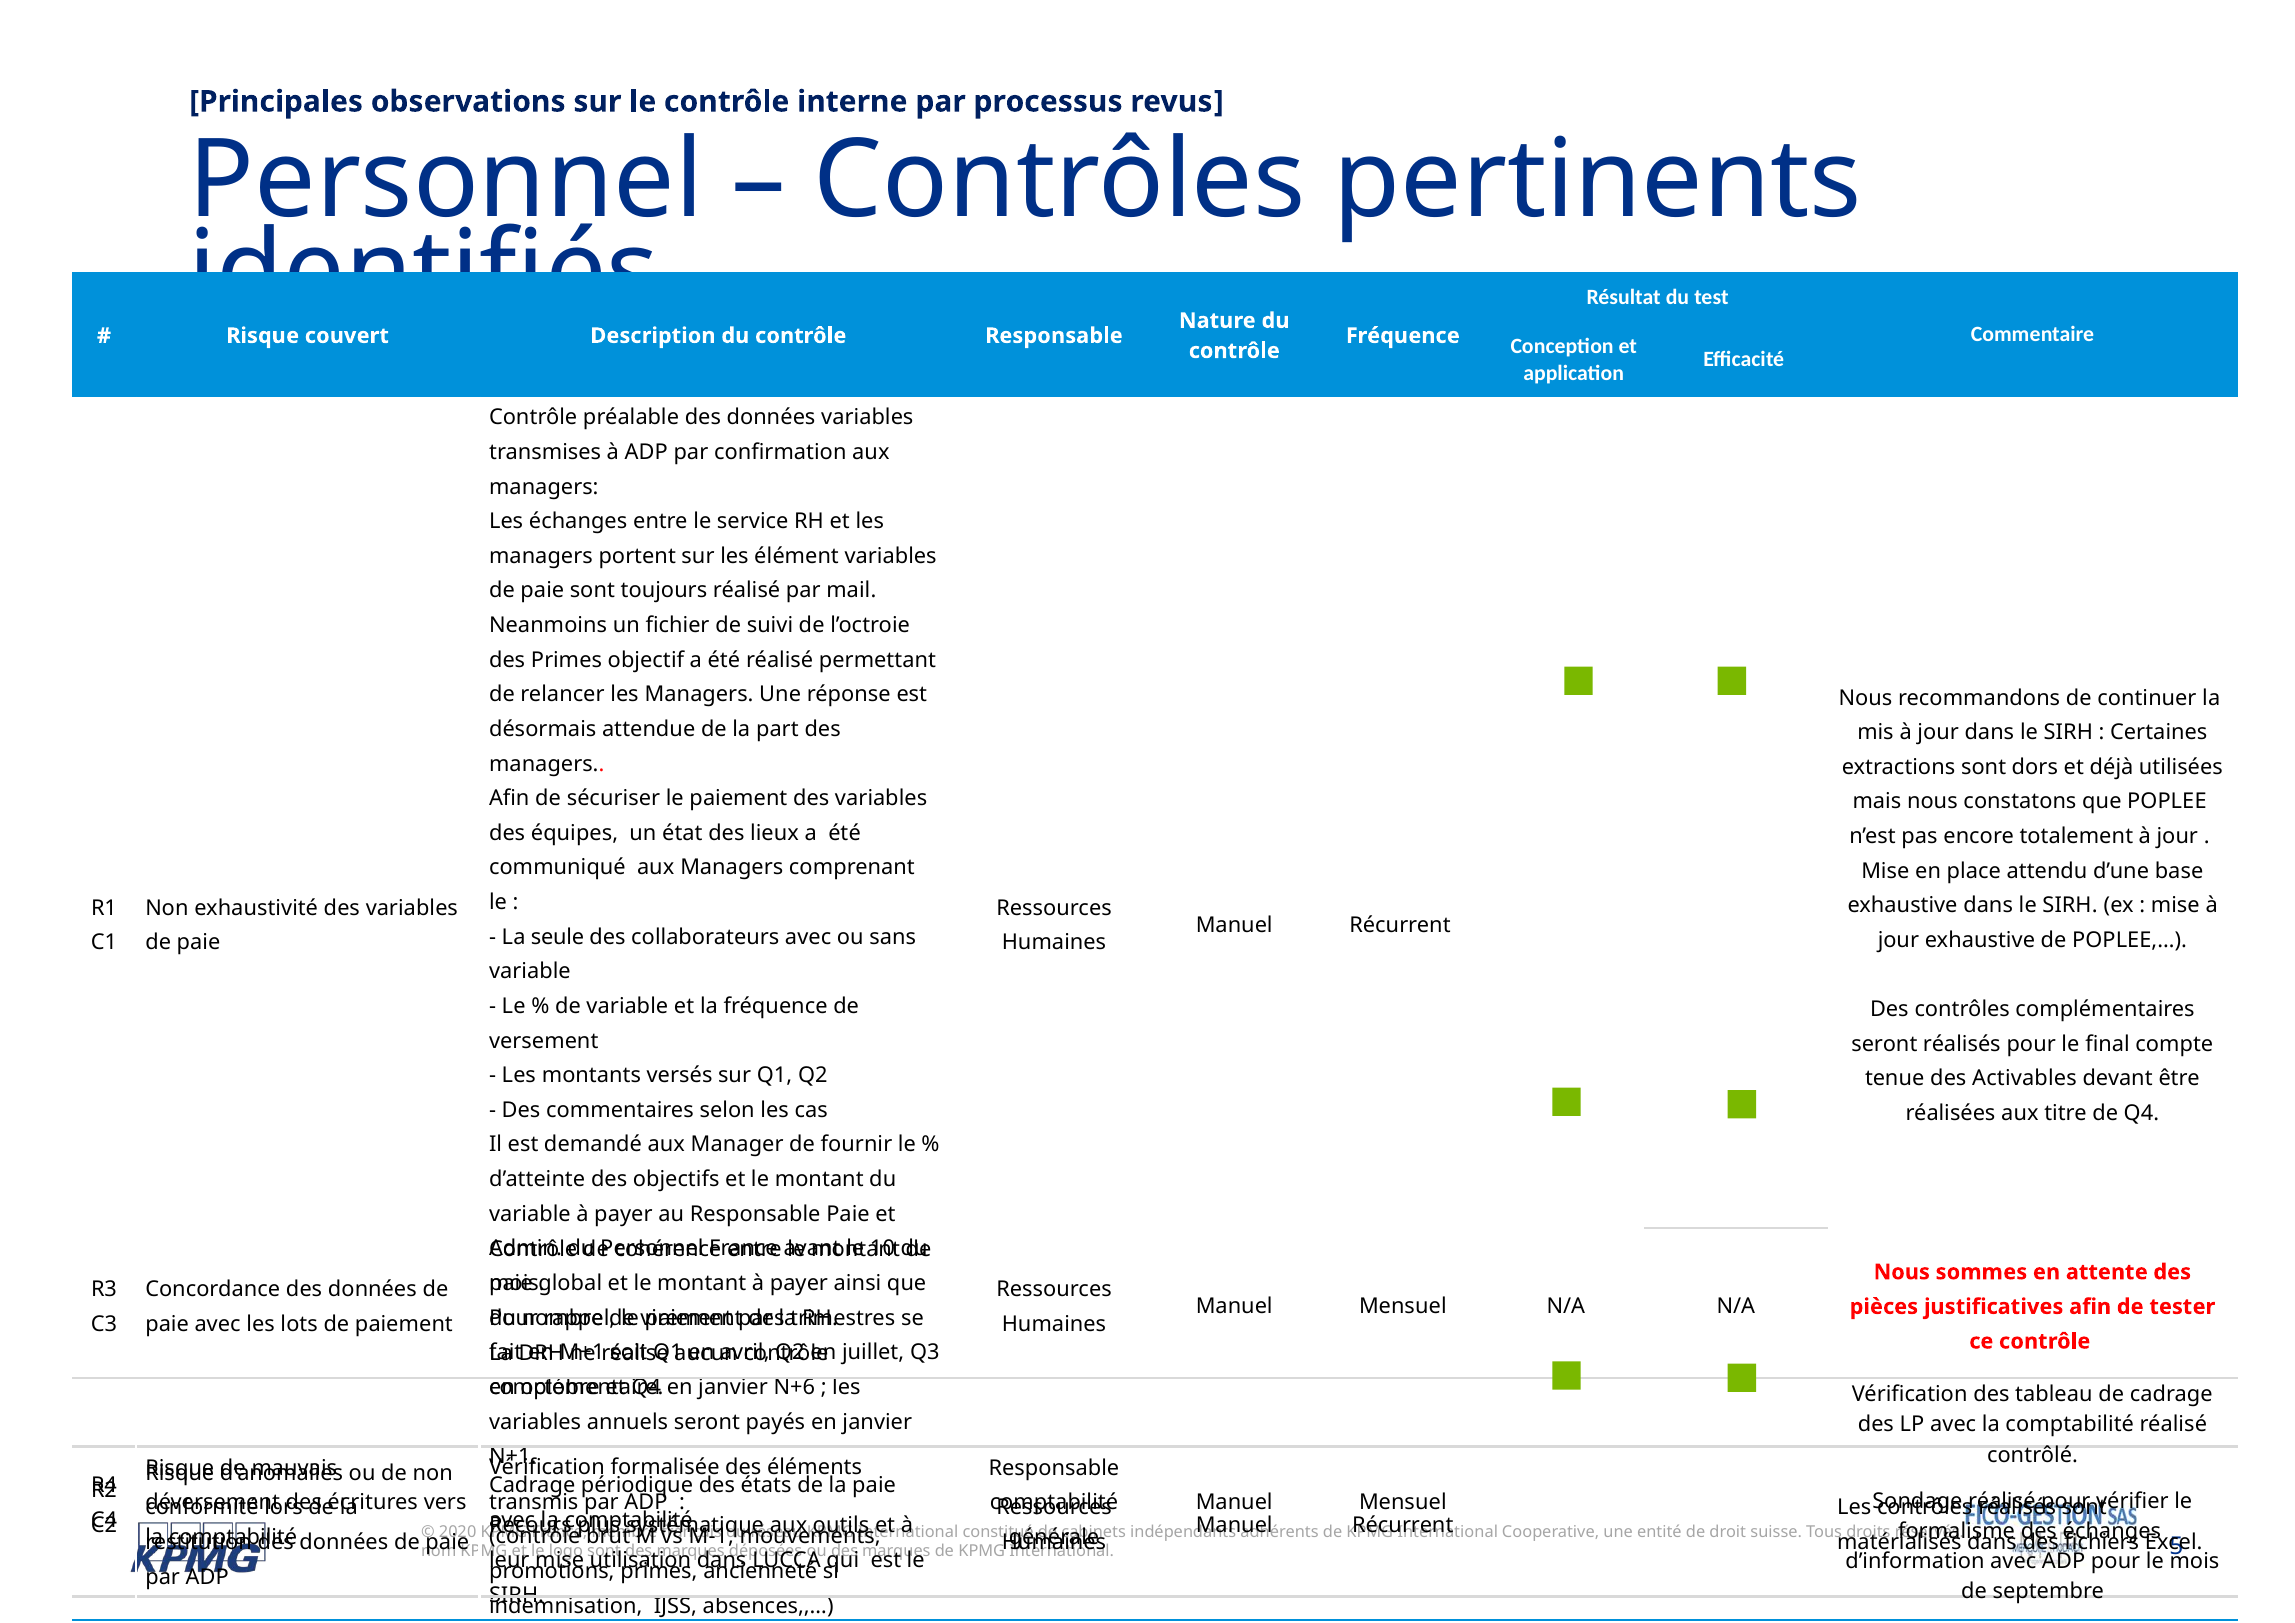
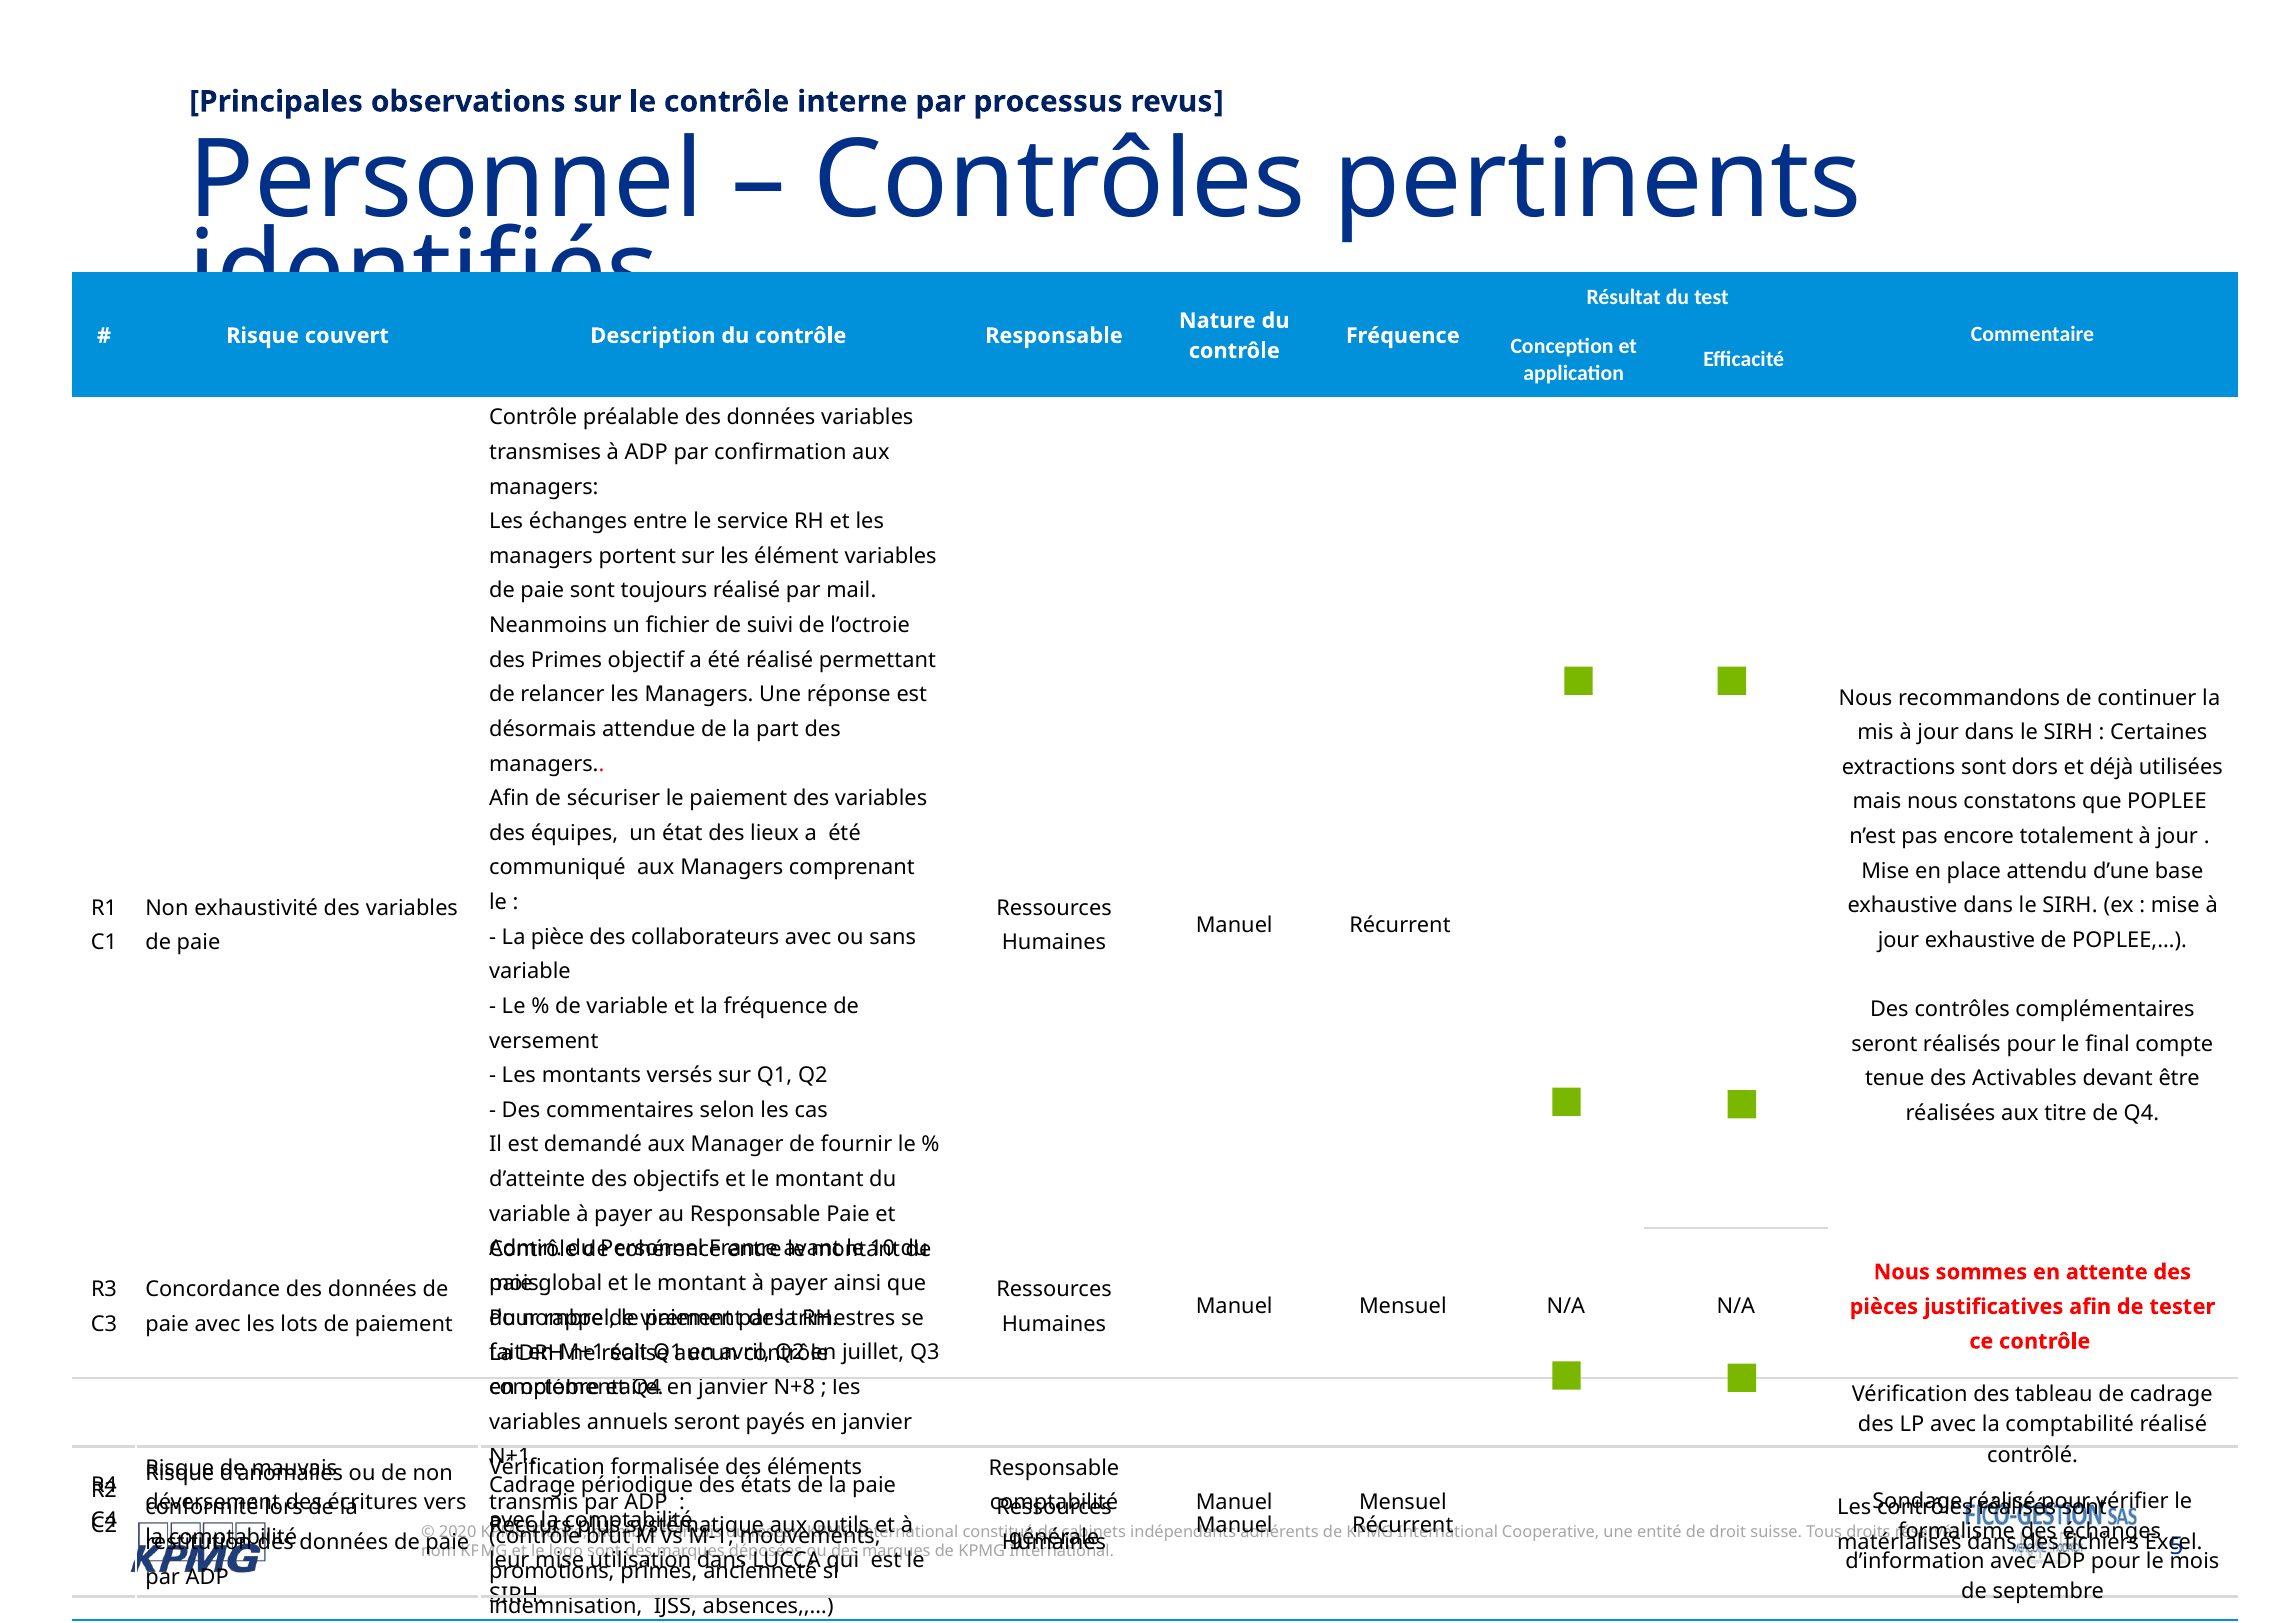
seule: seule -> pièce (557, 937)
N+6: N+6 -> N+8 (794, 1387)
